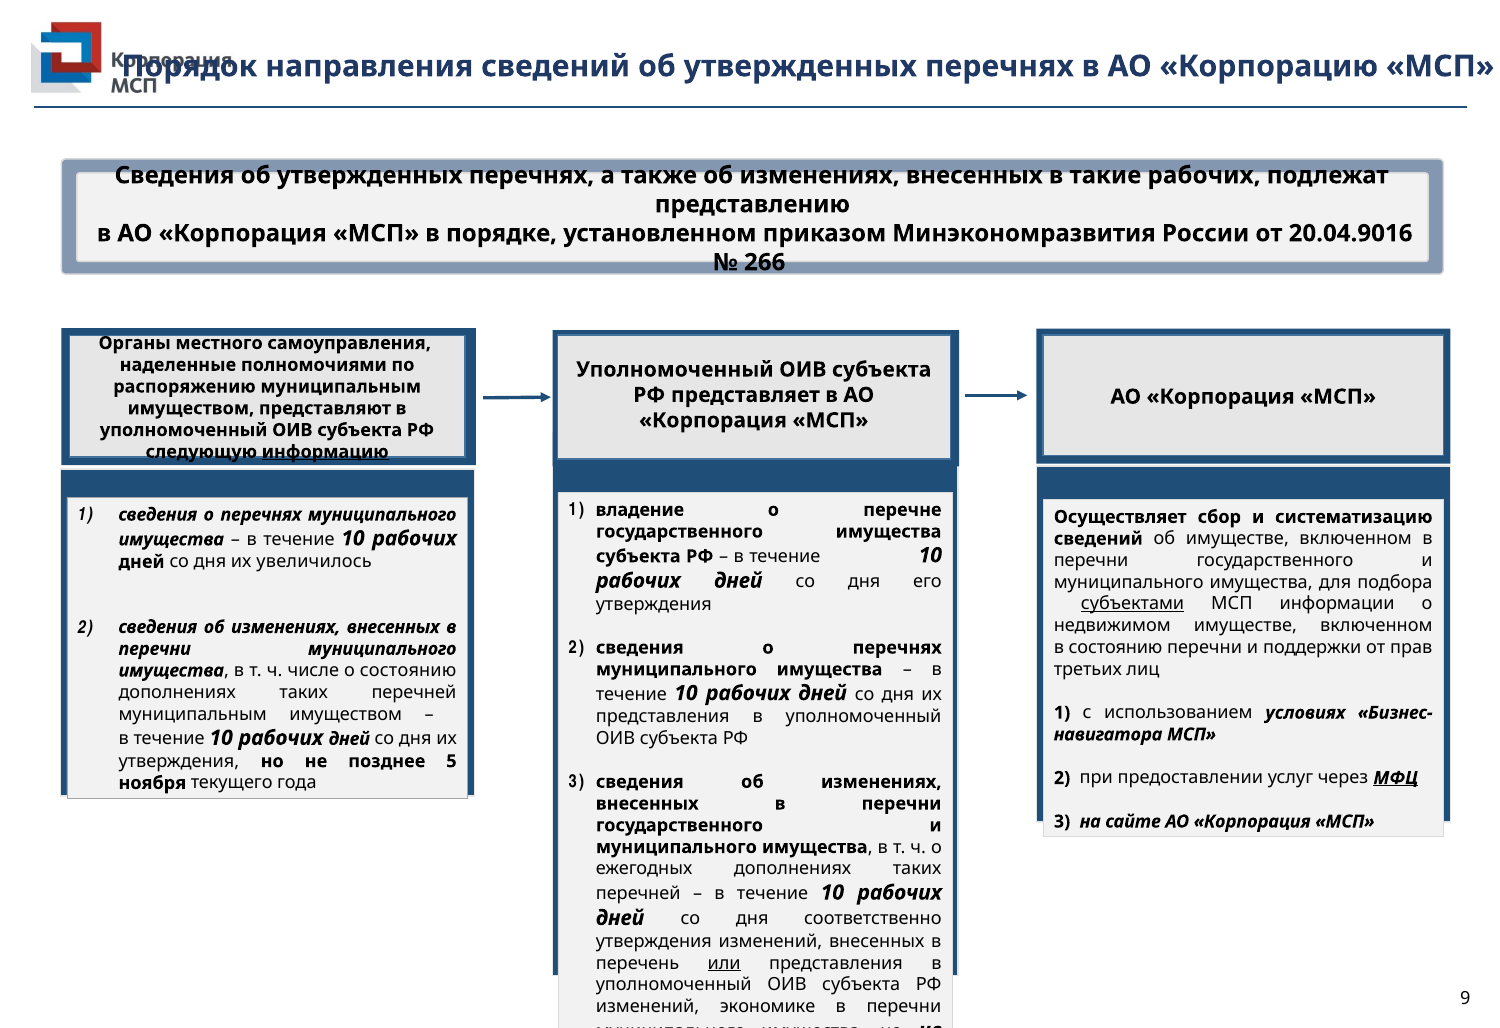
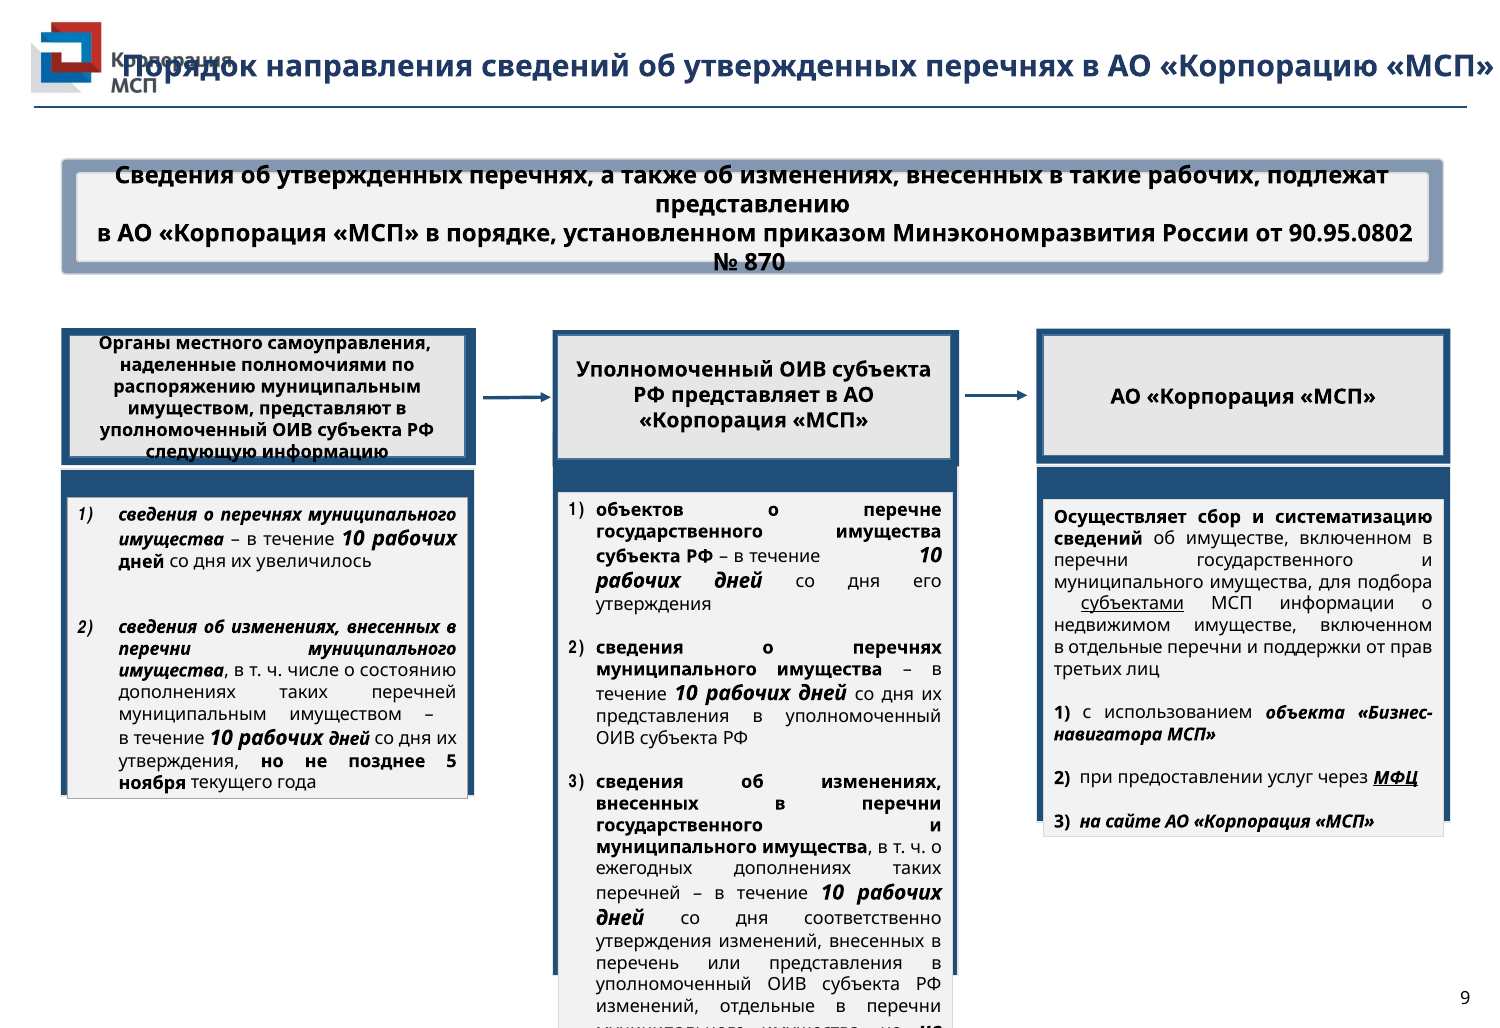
20.04.9016: 20.04.9016 -> 90.95.0802 (1351, 233)
266: 266 -> 870 (765, 262)
информацию underline: present -> none (325, 452)
владение: владение -> объектов (640, 510)
в состоянию: состоянию -> отдельные (1116, 648)
условиях: условиях -> объекта (1305, 713)
или underline: present -> none (724, 964)
изменений экономике: экономике -> отдельные (768, 1007)
